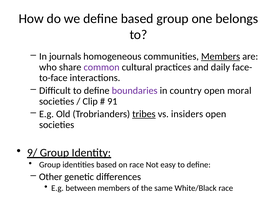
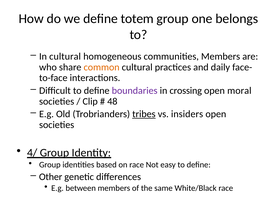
define based: based -> totem (137, 19)
In journals: journals -> cultural (65, 57)
Members underline: present -> none (221, 57)
common colour: purple -> orange (102, 67)
country: country -> crossing (186, 91)
91: 91 -> 48 (112, 102)
9/: 9/ -> 4/ (32, 153)
